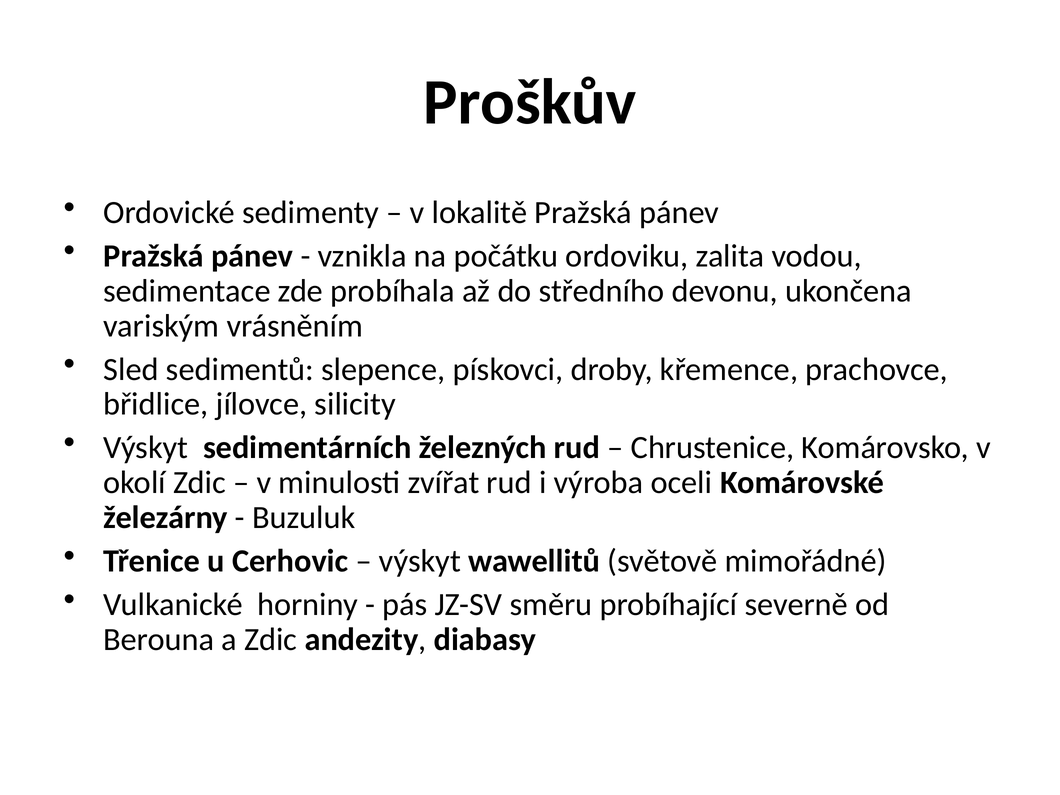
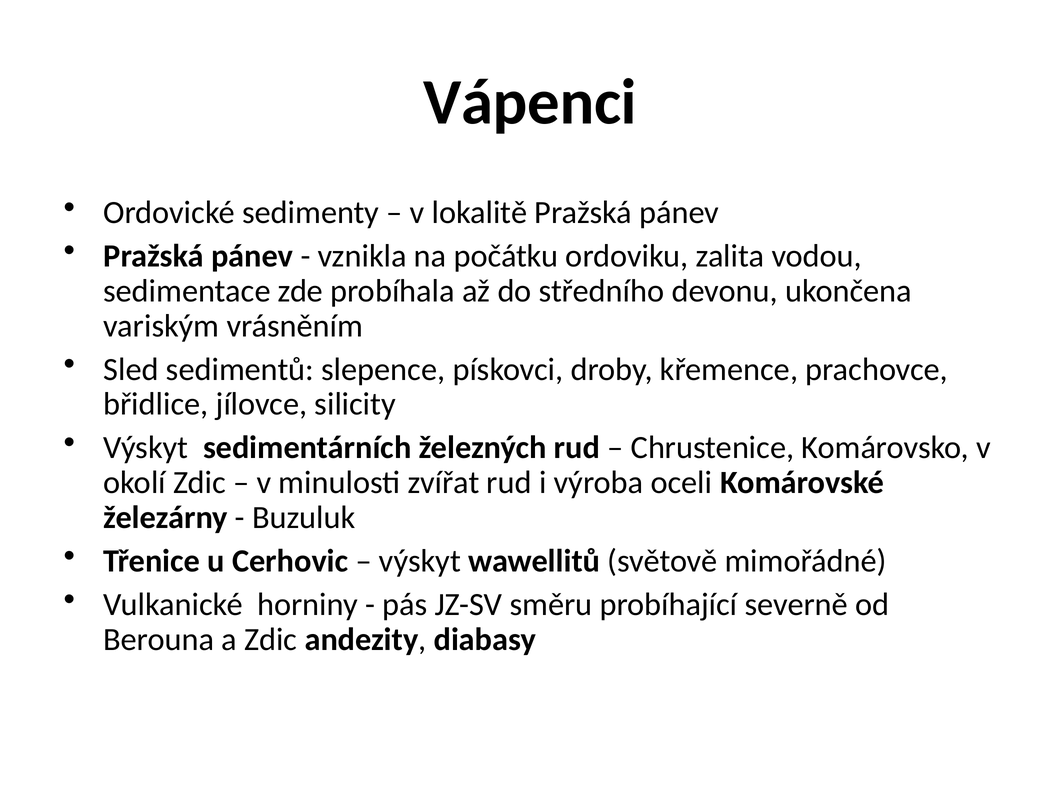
Proškův: Proškův -> Vápenci (530, 103)
